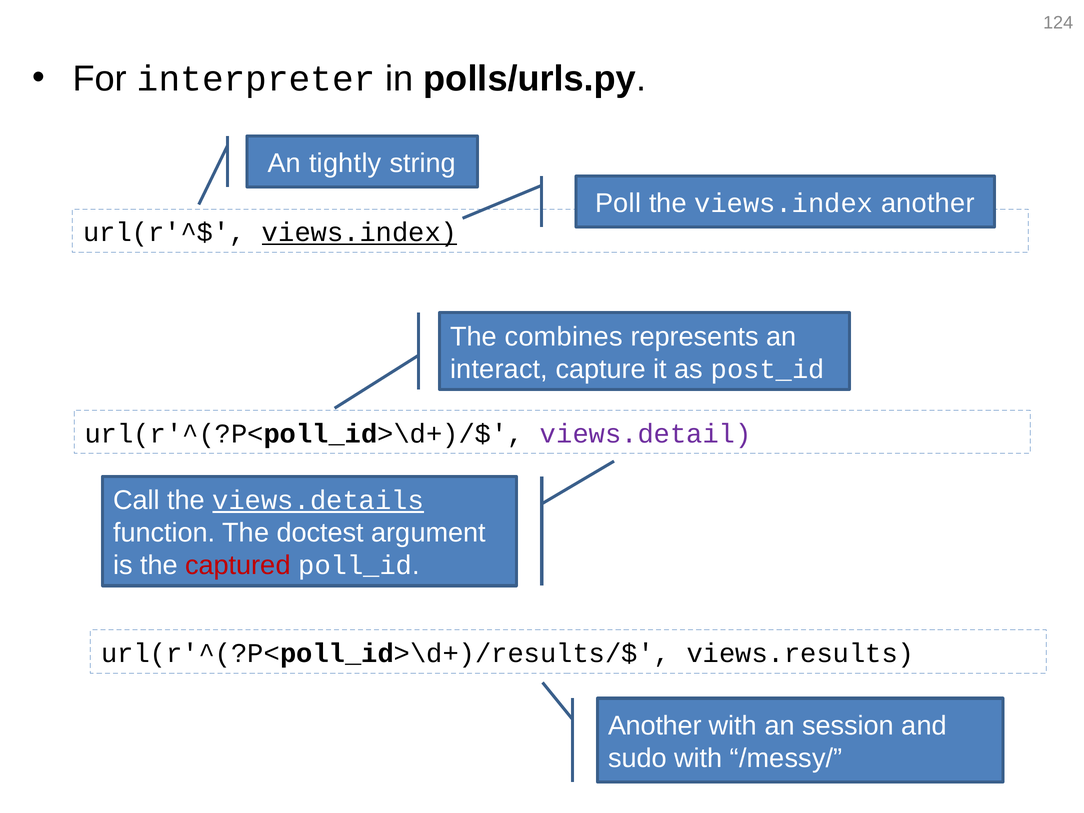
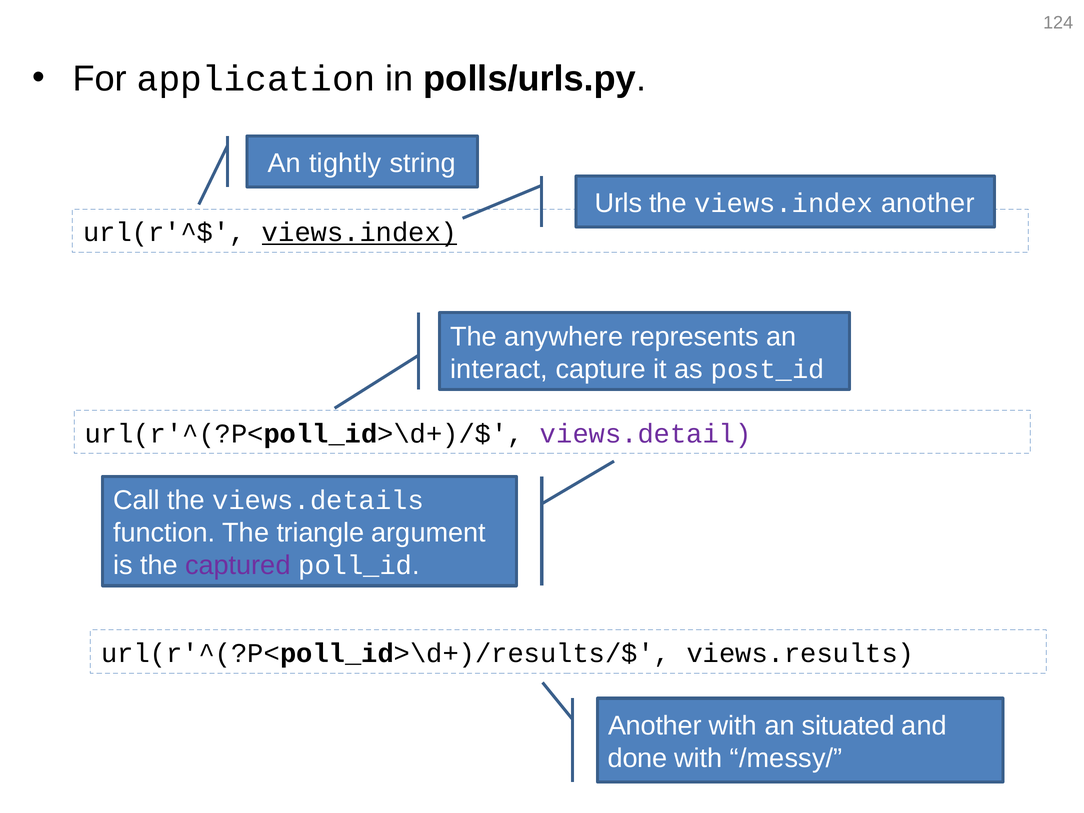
interpreter: interpreter -> application (256, 79)
Poll: Poll -> Urls (618, 203)
combines: combines -> anywhere (564, 337)
views.details underline: present -> none (318, 500)
doctest: doctest -> triangle (320, 533)
captured colour: red -> purple (238, 565)
session: session -> situated (848, 726)
sudo: sudo -> done (638, 758)
